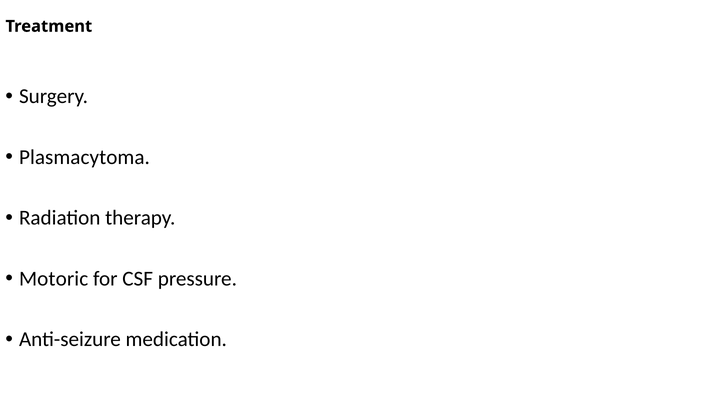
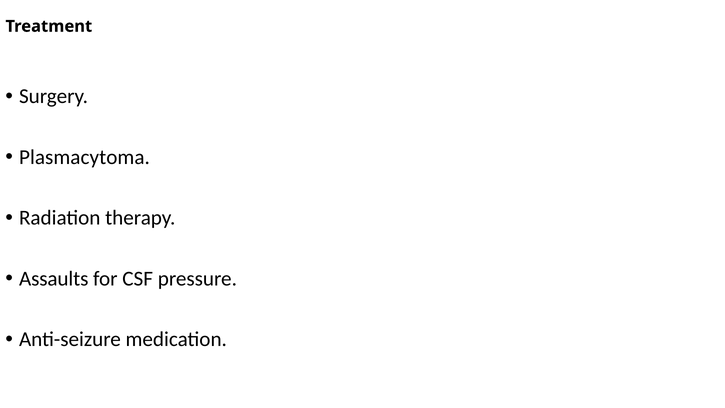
Motoric: Motoric -> Assaults (54, 278)
